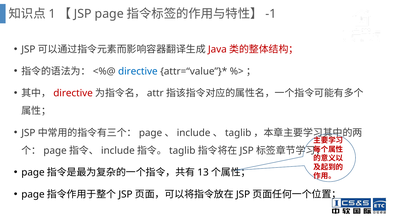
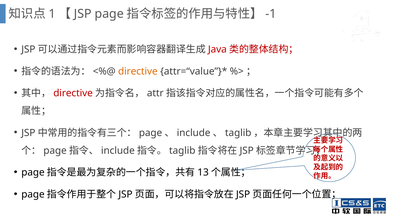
directive colour: blue -> orange (138, 71)
